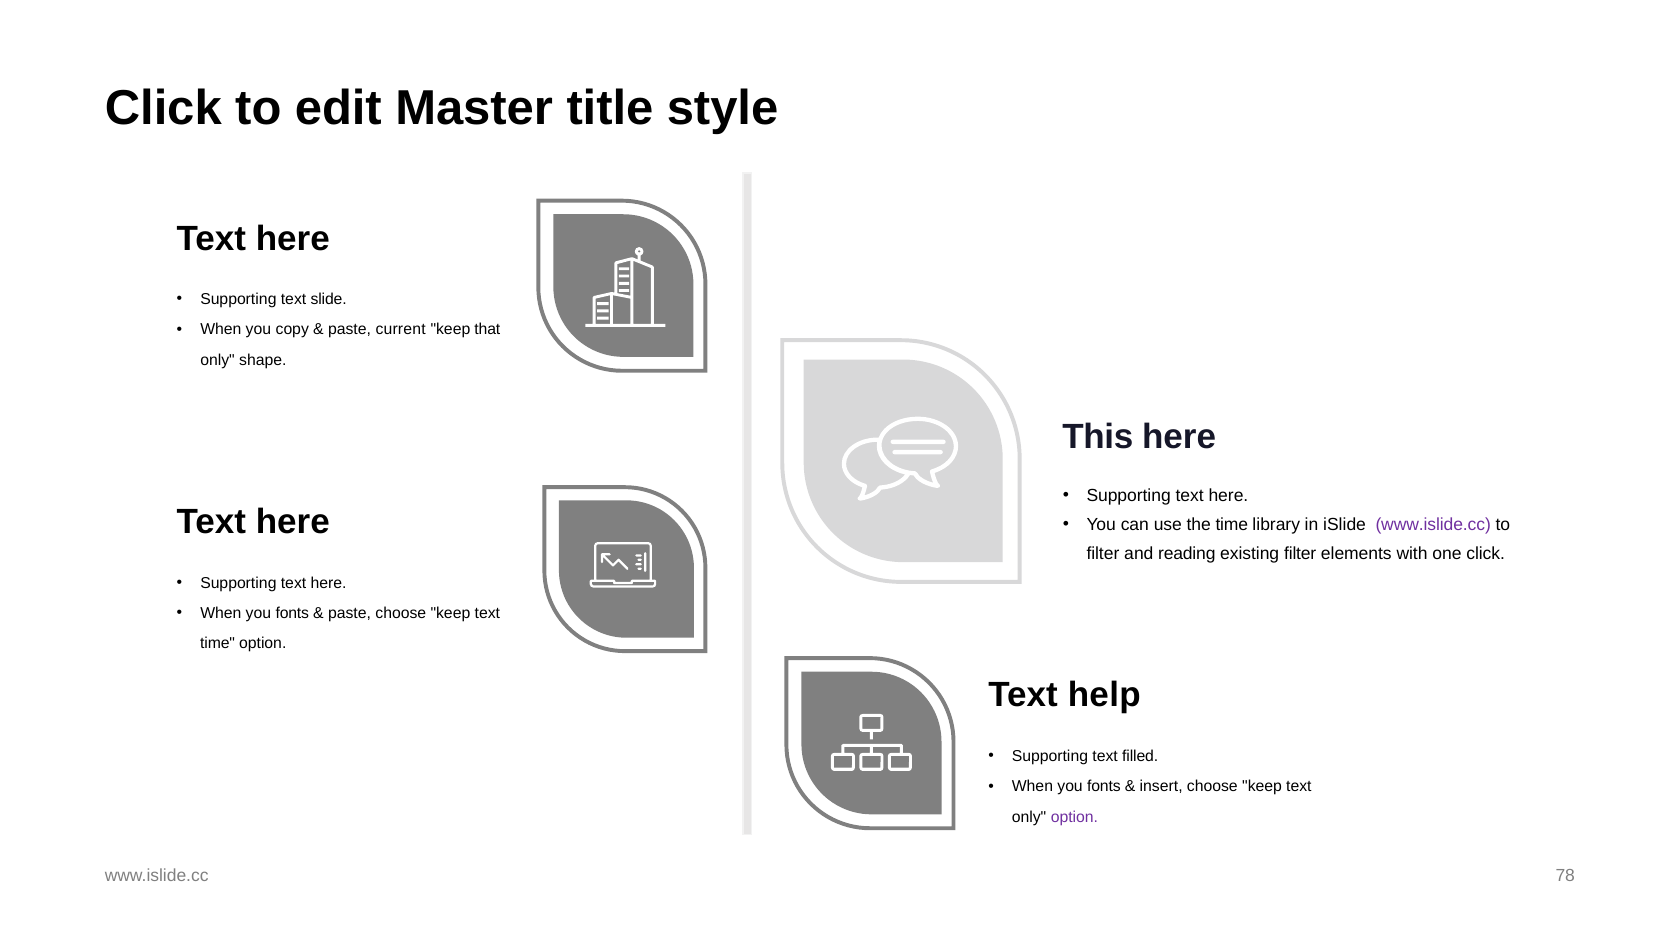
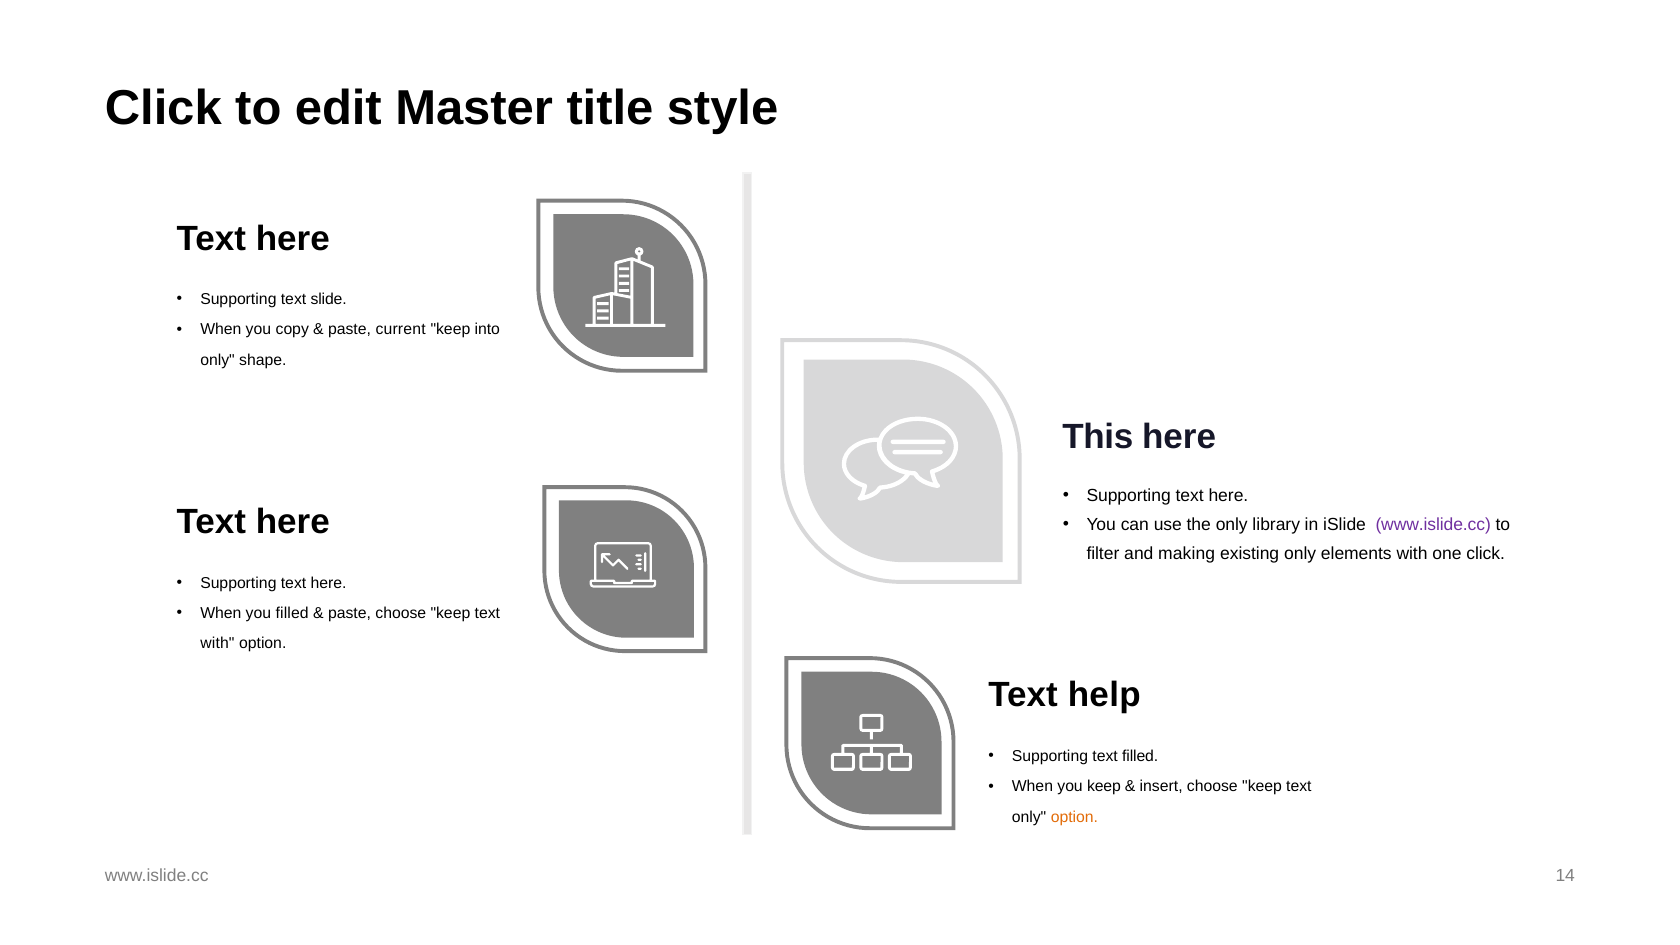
that: that -> into (487, 330)
the time: time -> only (1232, 525)
reading: reading -> making (1187, 554)
existing filter: filter -> only (1300, 554)
fonts: fonts -> filled (292, 613)
time: time -> with (217, 644)
fonts: fonts -> keep (1104, 787)
option colour: purple -> orange (1074, 817)
78: 78 -> 14 (1565, 875)
